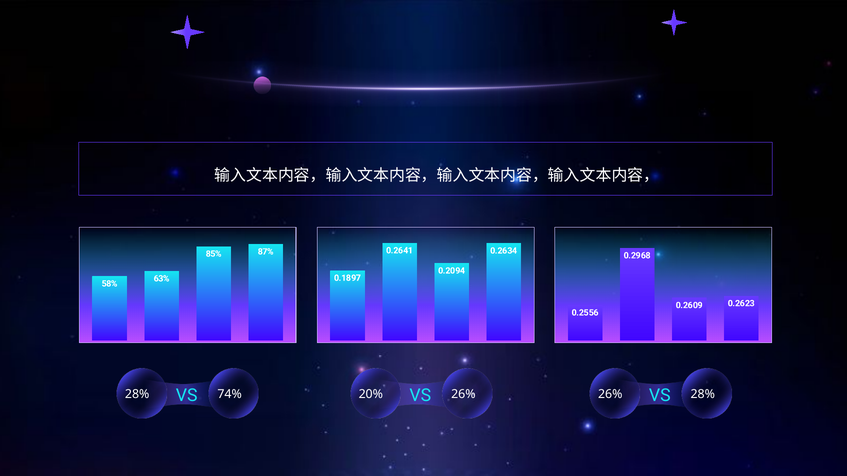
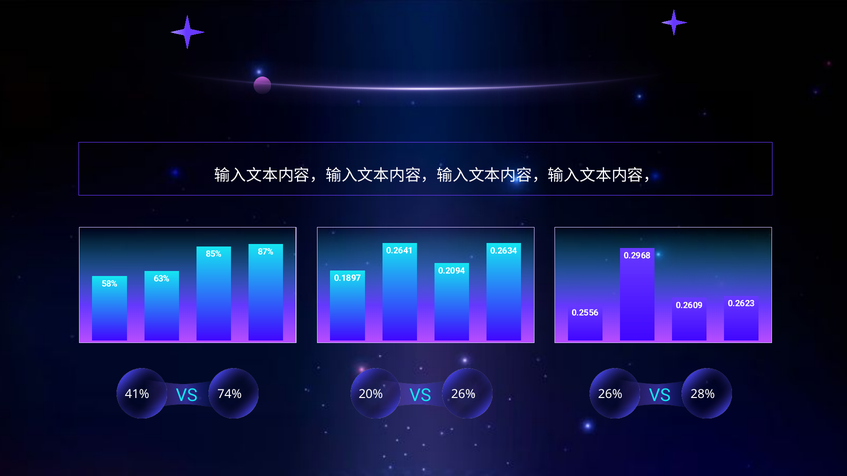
28%: 28% -> 41% (137, 395)
